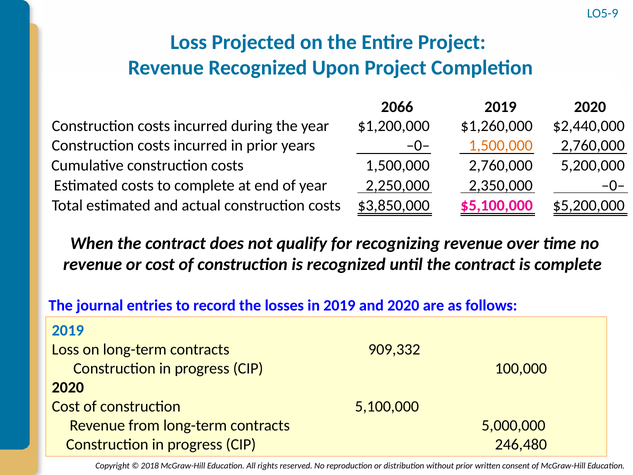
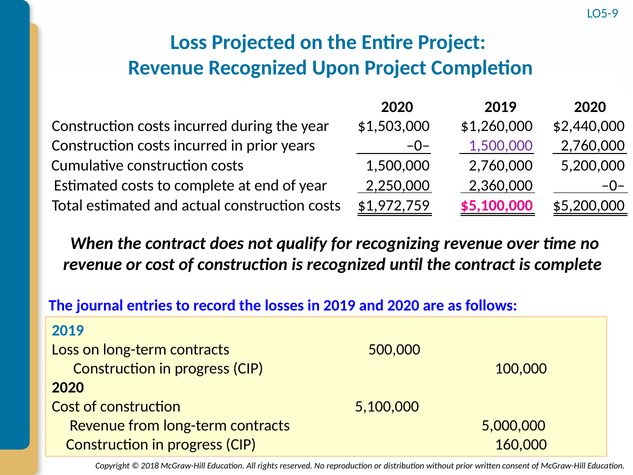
2066: 2066 -> 2020 (397, 107)
$1,200,000: $1,200,000 -> $1,503,000 (394, 126)
1,500,000 colour: orange -> purple (501, 146)
2,350,000: 2,350,000 -> 2,360,000 (501, 185)
$3,850,000: $3,850,000 -> $1,972,759 (394, 205)
909,332: 909,332 -> 500,000 (394, 349)
246,480: 246,480 -> 160,000 (521, 444)
